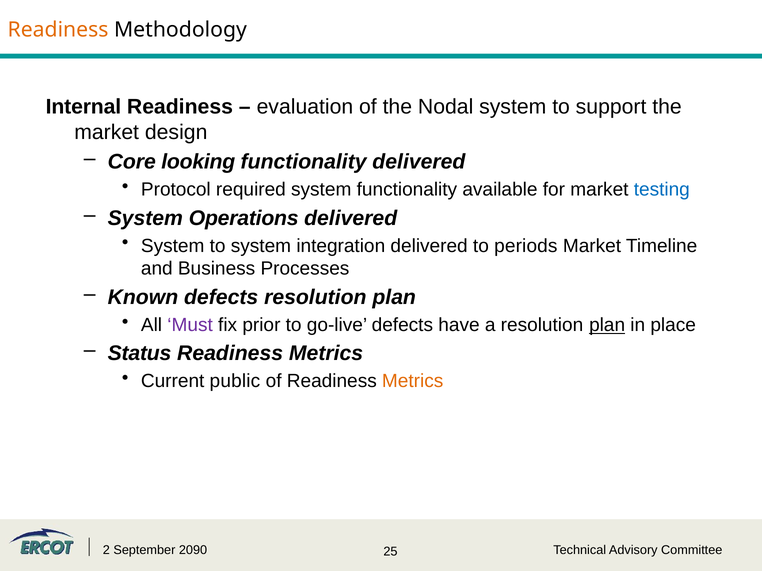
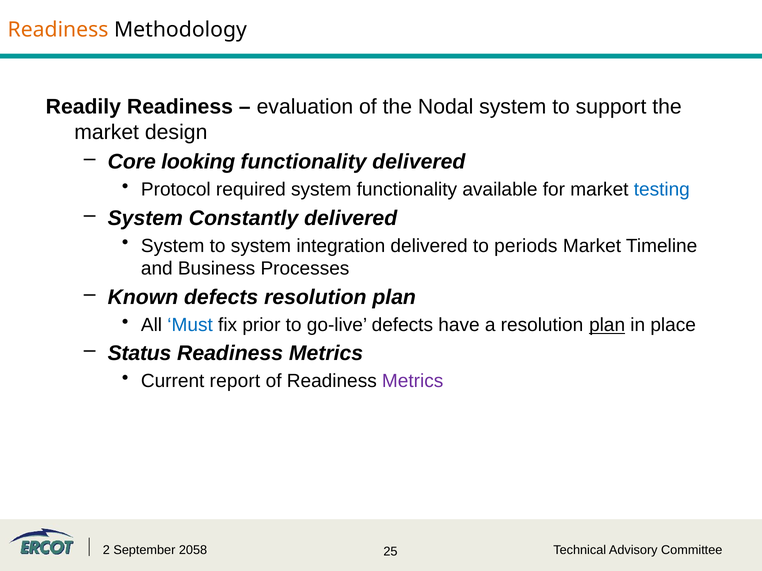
Internal: Internal -> Readily (83, 107)
Operations: Operations -> Constantly (244, 218)
Must colour: purple -> blue (190, 325)
public: public -> report (235, 382)
Metrics colour: orange -> purple (413, 382)
2090: 2090 -> 2058 (193, 550)
